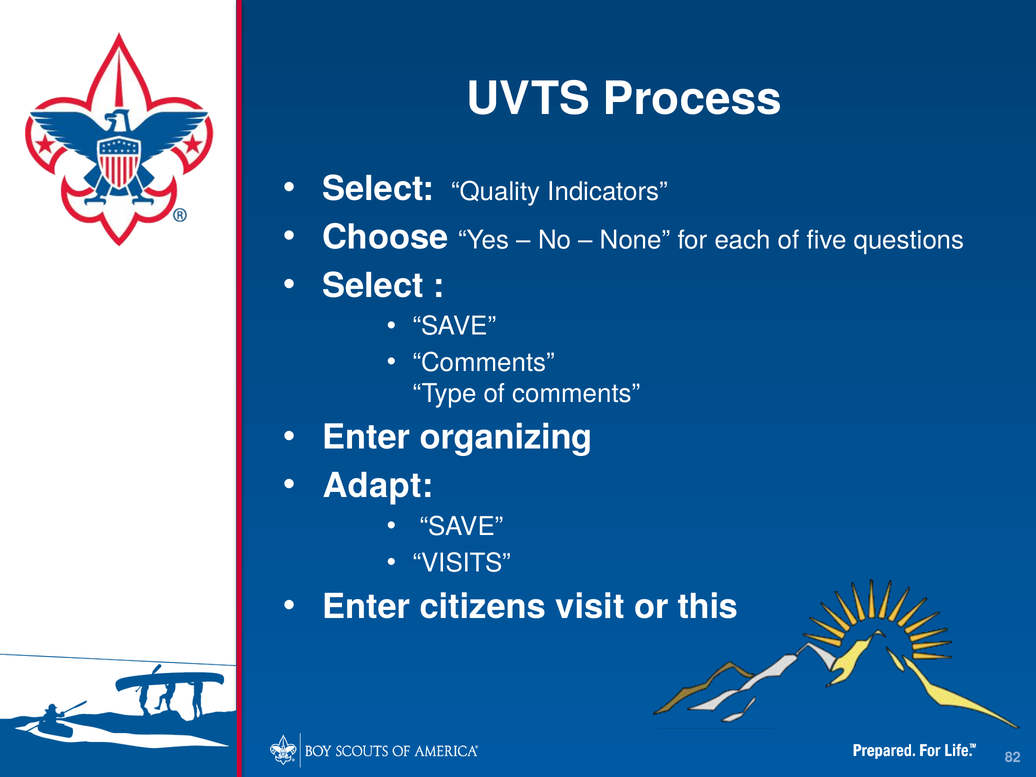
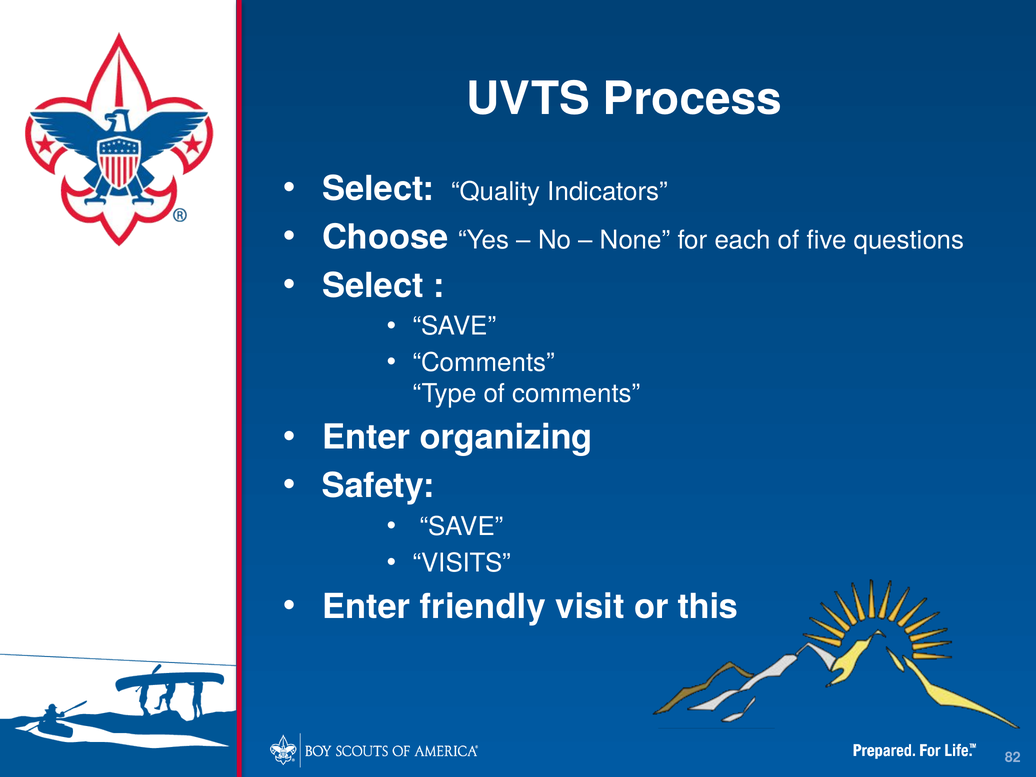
Adapt: Adapt -> Safety (378, 486)
citizens: citizens -> friendly (483, 607)
